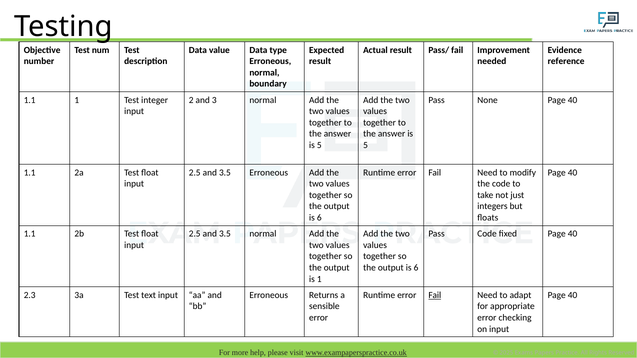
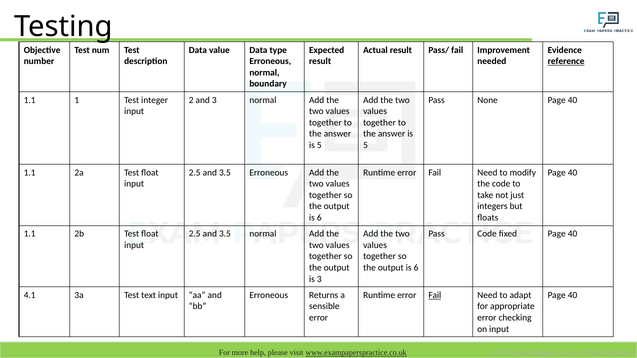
reference underline: none -> present (566, 61)
is 1: 1 -> 3 (319, 279)
2.3: 2.3 -> 4.1 (30, 295)
